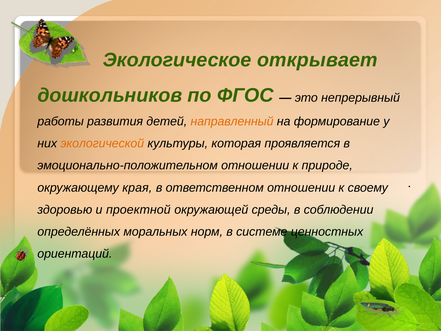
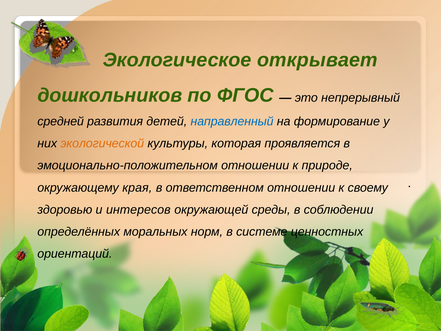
работы: работы -> средней (61, 121)
направленный colour: orange -> blue (232, 121)
проектной: проектной -> интересов (138, 210)
